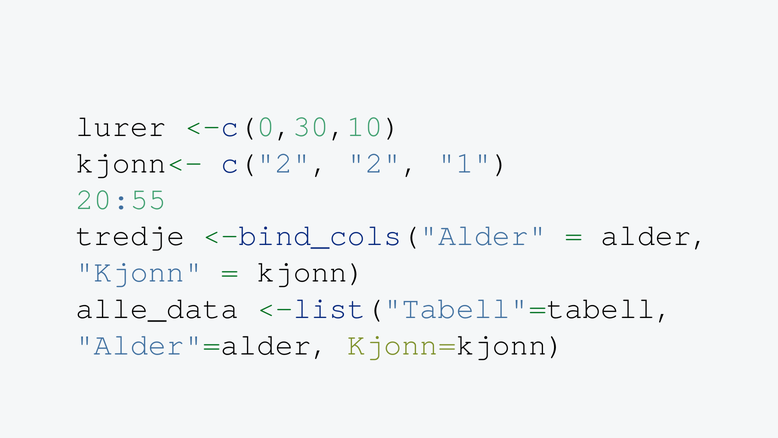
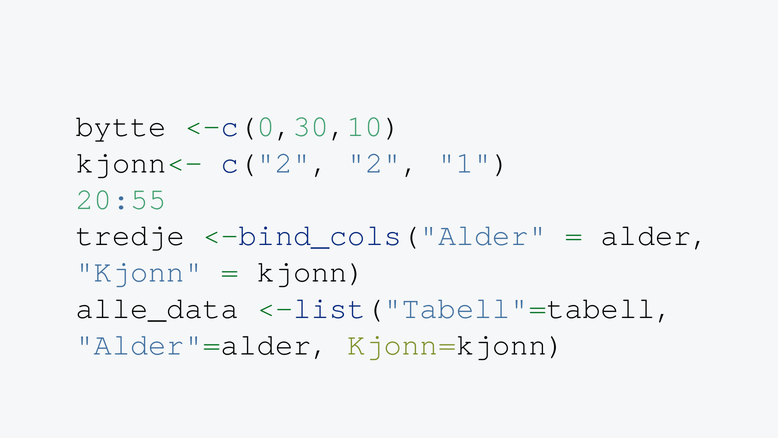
lurer: lurer -> bytte (121, 126)
